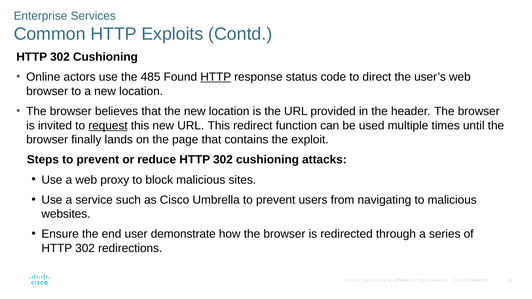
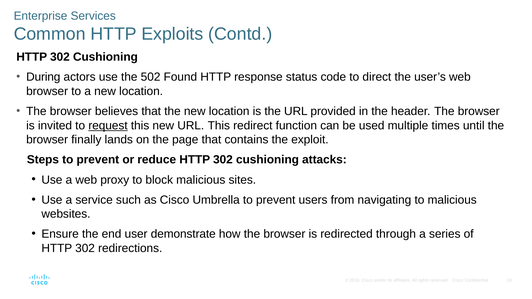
Online: Online -> During (43, 77)
485: 485 -> 502 (151, 77)
HTTP underline: present -> none (216, 77)
